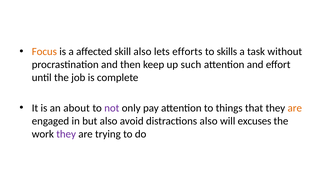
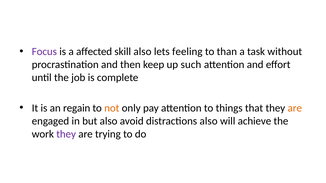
Focus colour: orange -> purple (44, 52)
efforts: efforts -> feeling (187, 52)
skills: skills -> than (227, 52)
about: about -> regain (77, 108)
not colour: purple -> orange (112, 108)
excuses: excuses -> achieve (254, 121)
